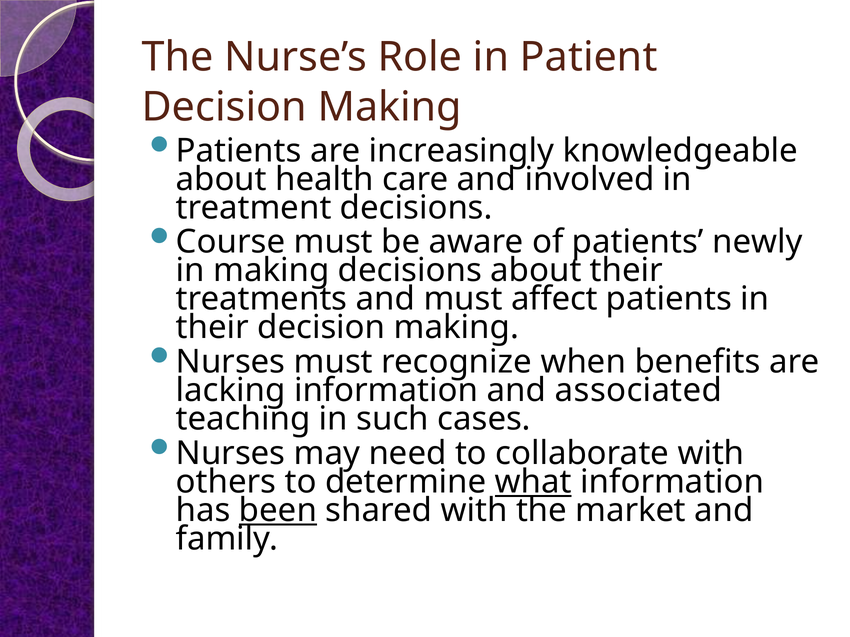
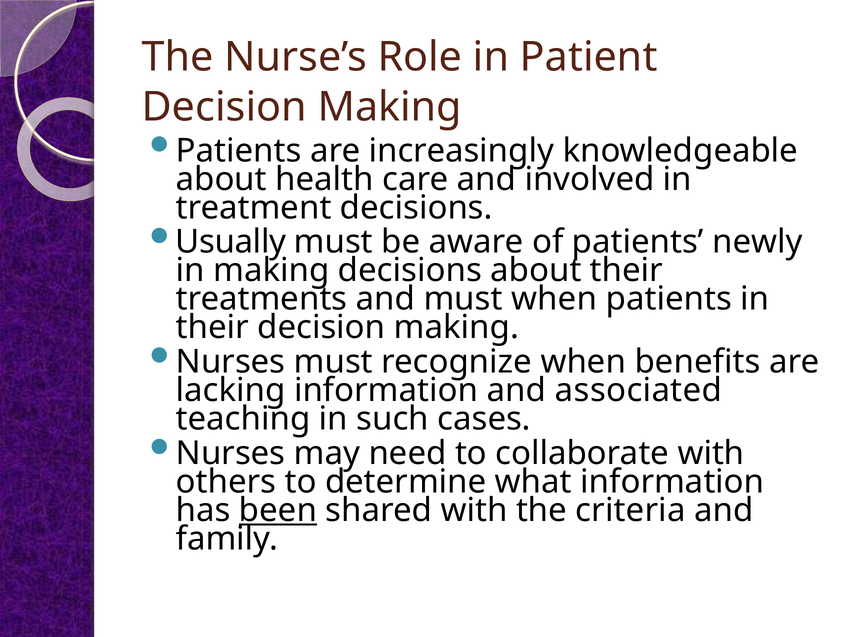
Course: Course -> Usually (231, 242)
must affect: affect -> when (554, 299)
what underline: present -> none (533, 482)
market: market -> criteria (631, 511)
